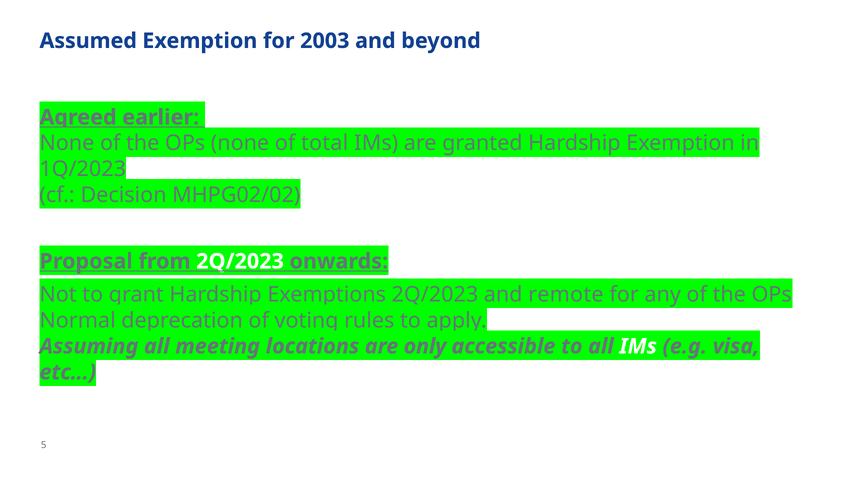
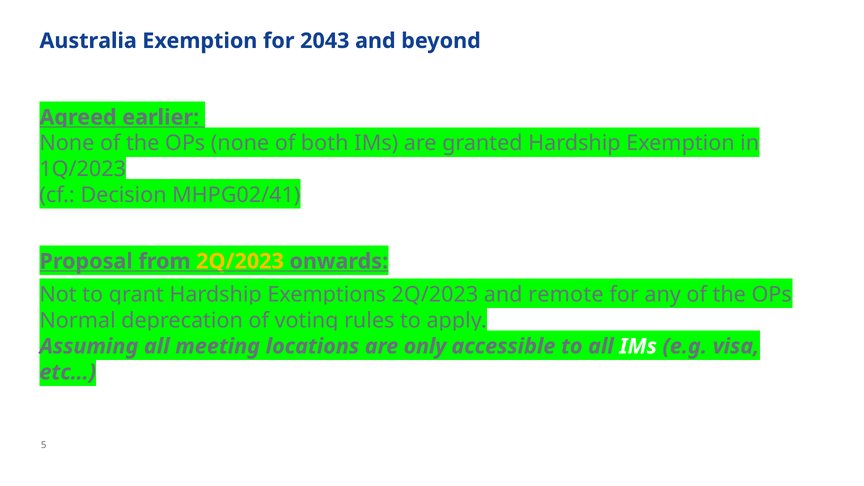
Assumed: Assumed -> Australia (88, 41)
2003: 2003 -> 2043 (325, 41)
total: total -> both (325, 143)
MHPG02/02: MHPG02/02 -> MHPG02/41 (236, 195)
2Q/2023 colour: white -> yellow (240, 261)
